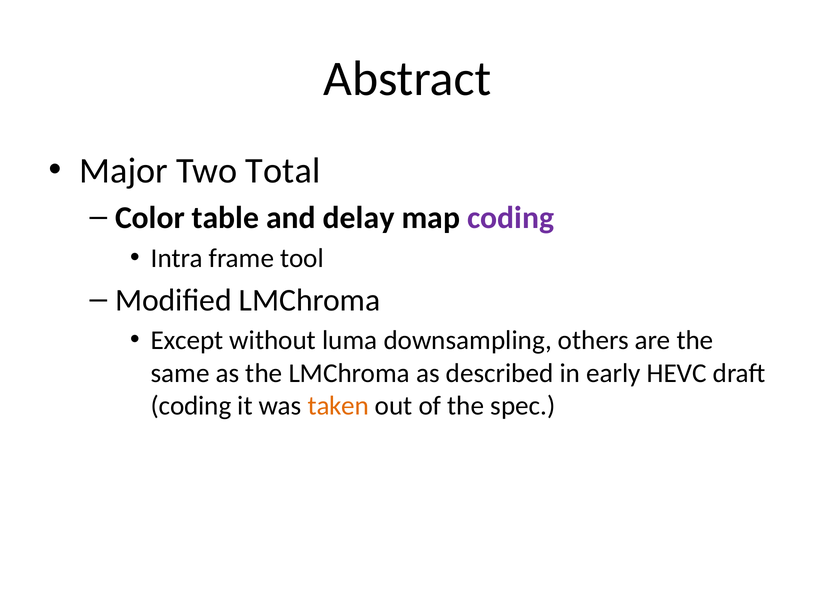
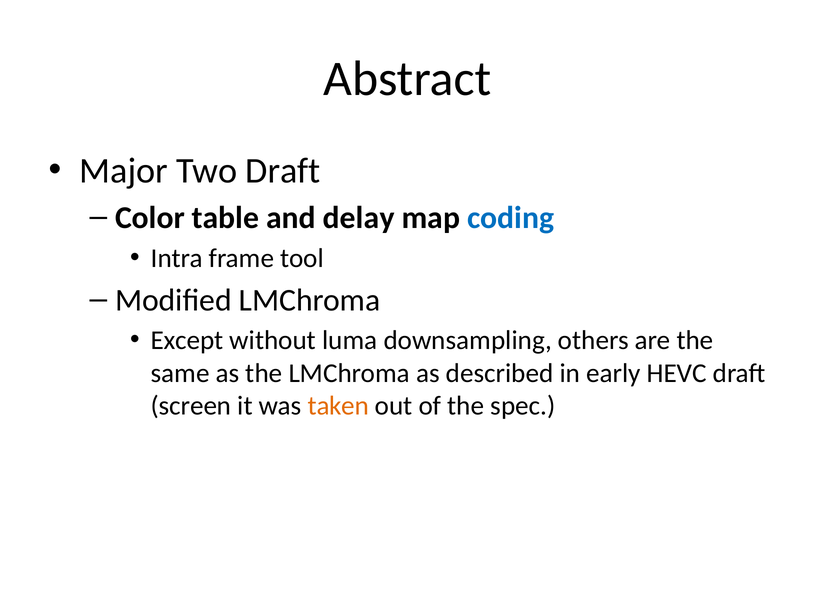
Two Total: Total -> Draft (283, 171)
coding colour: purple -> blue (511, 218)
coding: coding -> screen (191, 406)
